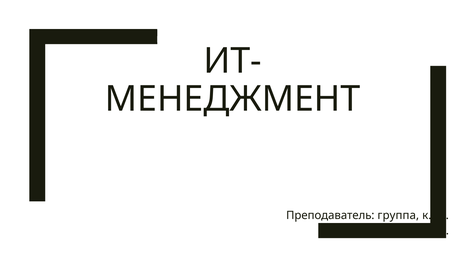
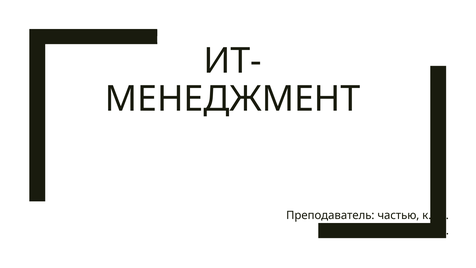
группа: группа -> частью (398, 215)
